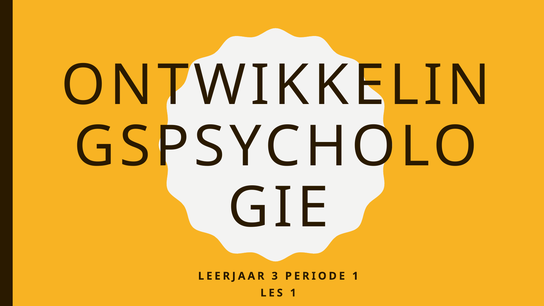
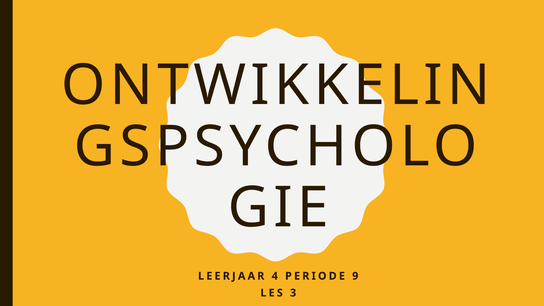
3: 3 -> 4 (275, 276)
PERIODE 1: 1 -> 9 (355, 276)
LES 1: 1 -> 3 (293, 293)
